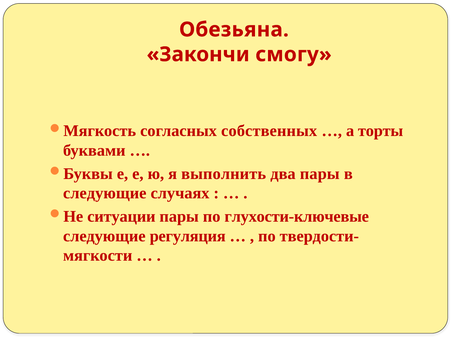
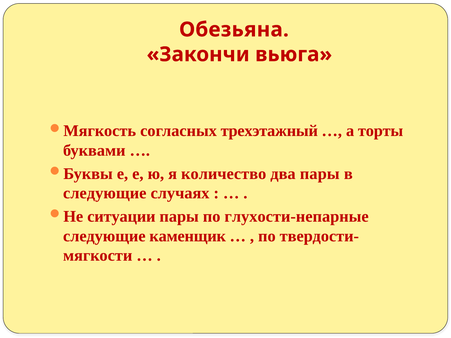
смогу: смогу -> вьюга (294, 54)
собственных: собственных -> трехэтажный (269, 131)
выполнить: выполнить -> количество (224, 174)
глухости-ключевые: глухости-ключевые -> глухости-непарные (297, 217)
регуляция: регуляция -> каменщик (188, 236)
